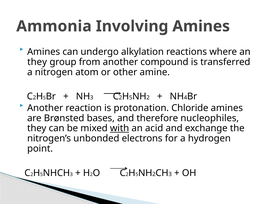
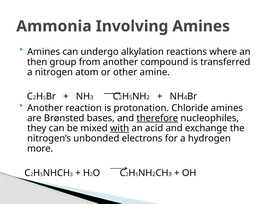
they: they -> then (37, 62)
therefore underline: none -> present (157, 118)
point: point -> more (40, 149)
